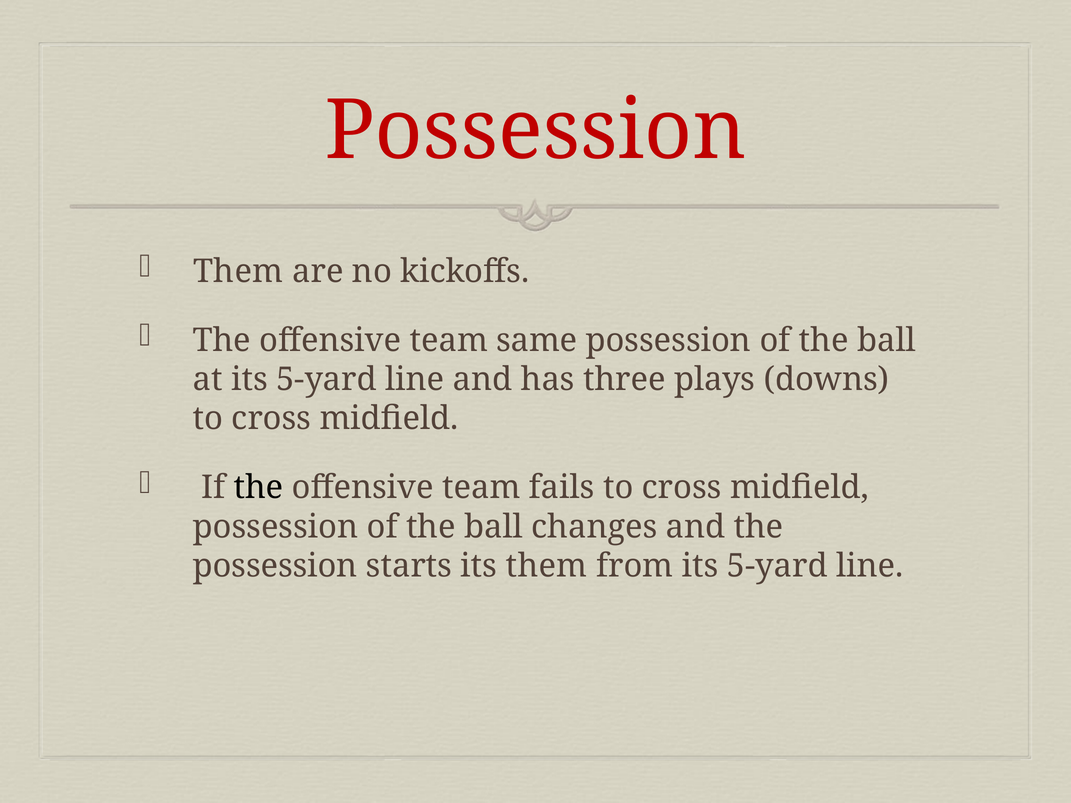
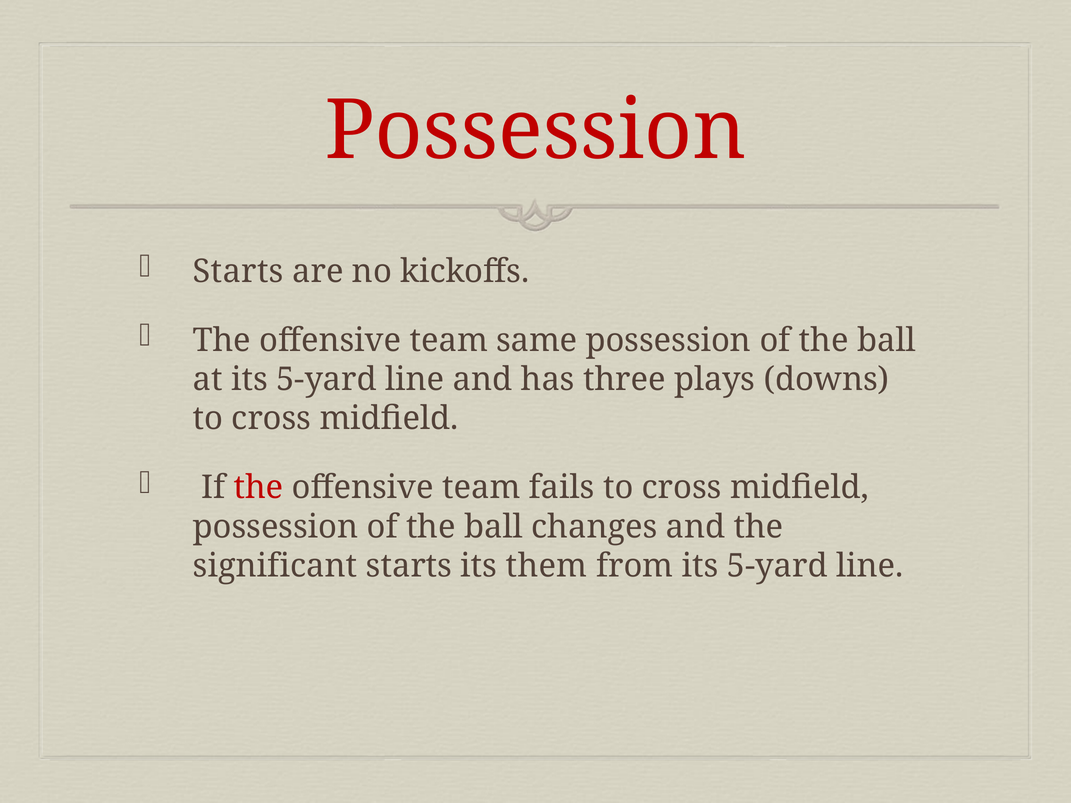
Them: Them -> Starts (238, 271)
the colour: black -> red (258, 488)
possession: possession -> significant (275, 566)
